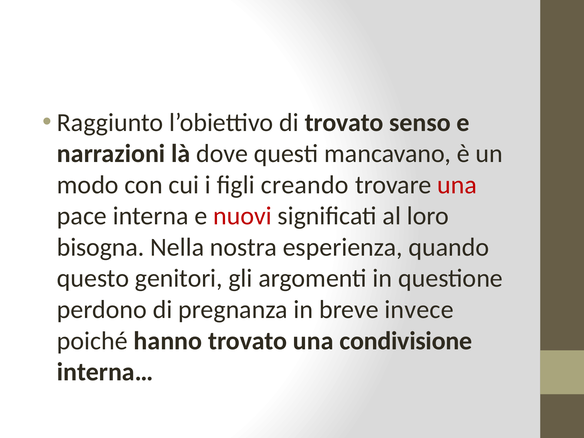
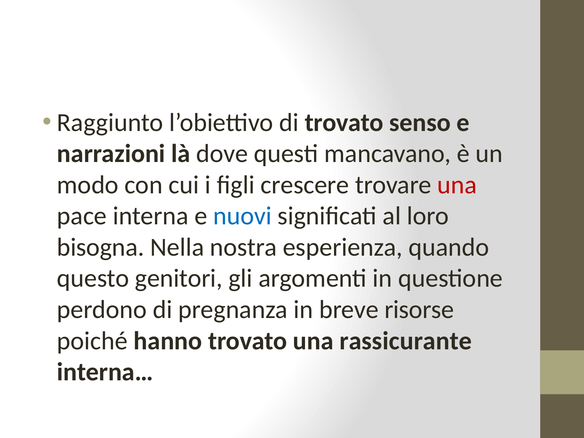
creando: creando -> crescere (305, 185)
nuovi colour: red -> blue (242, 216)
invece: invece -> risorse (419, 310)
condivisione: condivisione -> rassicurante (406, 341)
